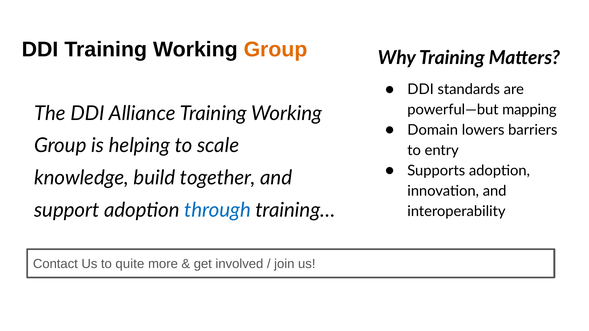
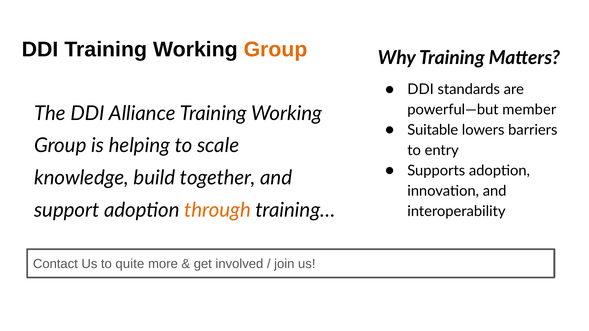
mapping: mapping -> member (529, 110)
Domain: Domain -> Suitable (433, 130)
through colour: blue -> orange (217, 210)
